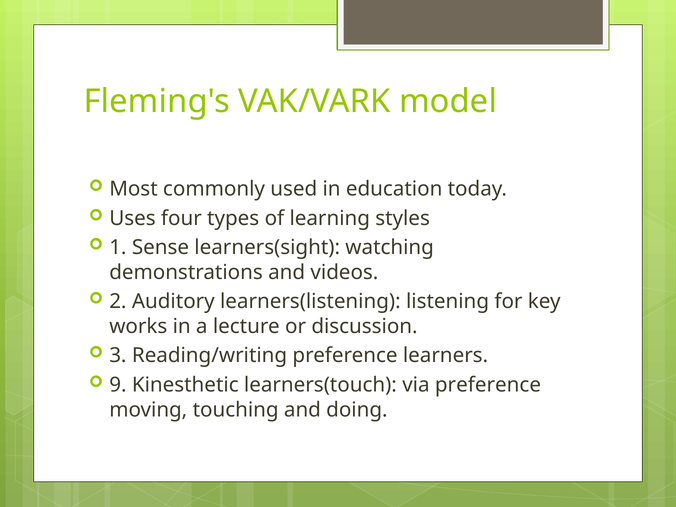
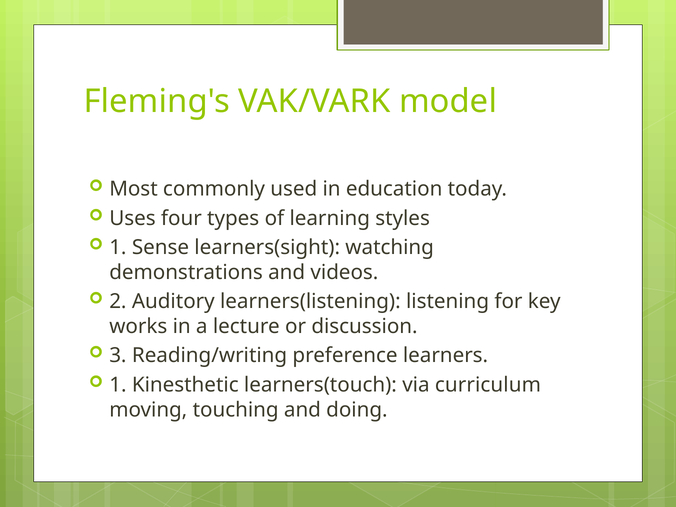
9: 9 -> 1 (118, 385)
via preference: preference -> curriculum (488, 385)
